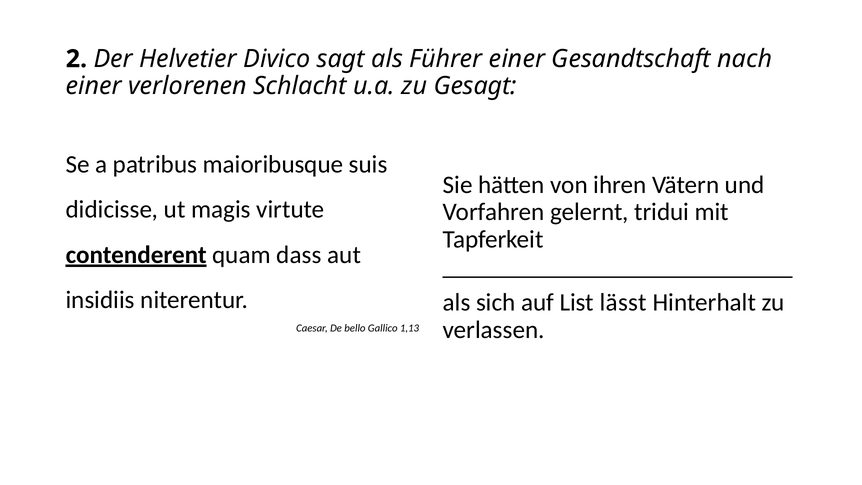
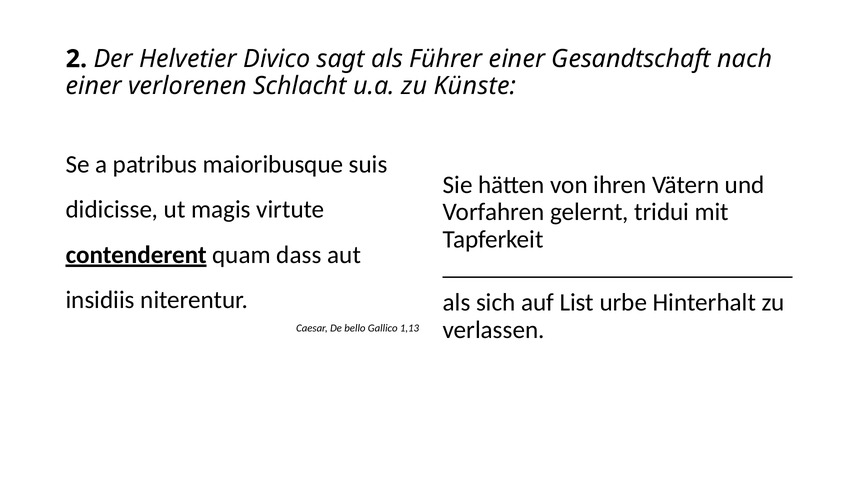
Gesagt: Gesagt -> Künste (475, 86)
lässt: lässt -> urbe (623, 303)
